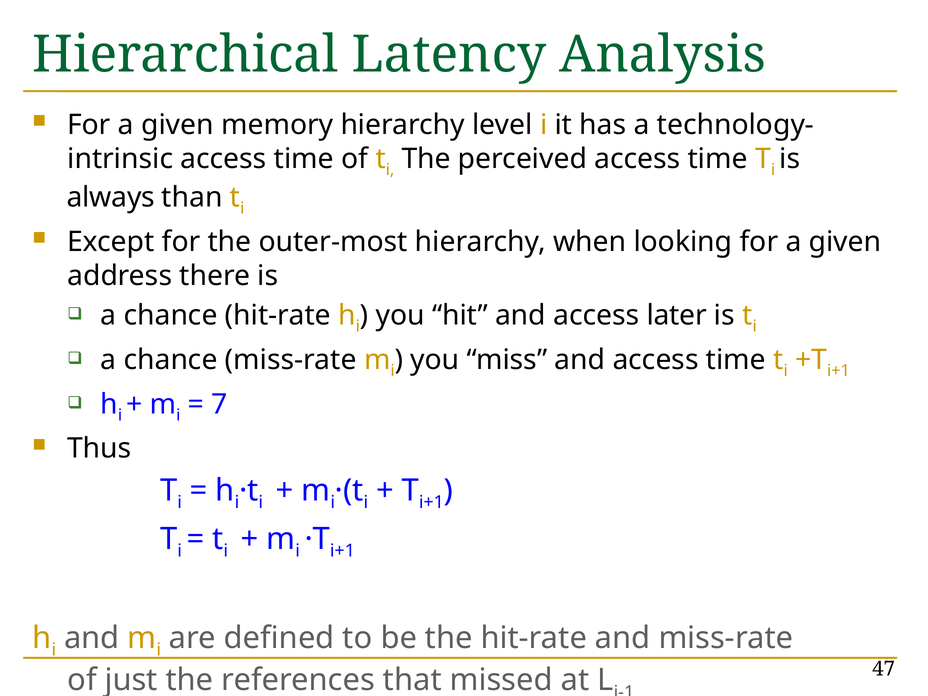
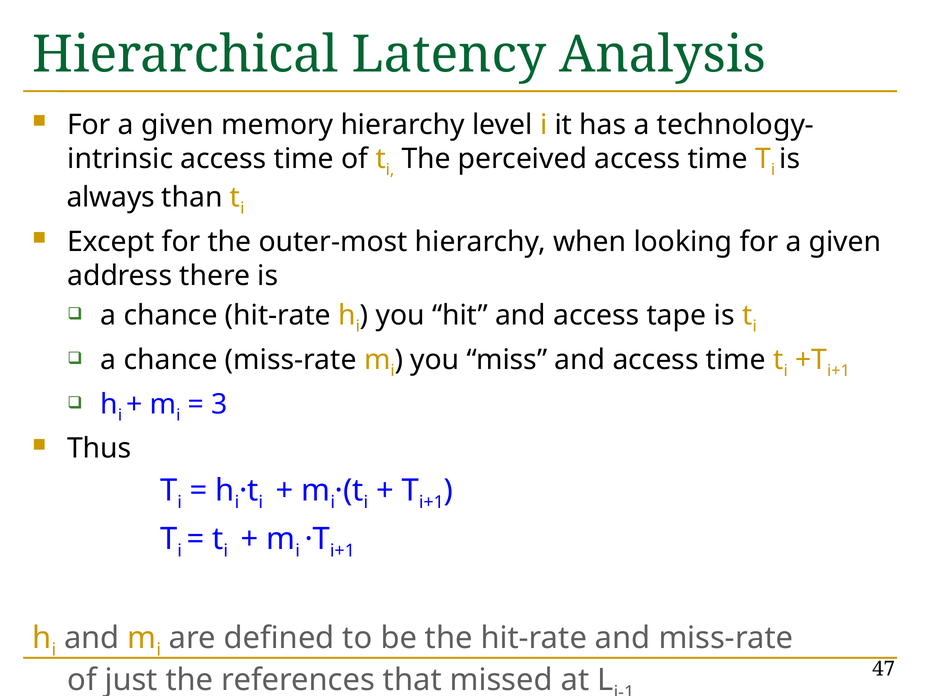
later: later -> tape (677, 316)
7: 7 -> 3 (219, 404)
